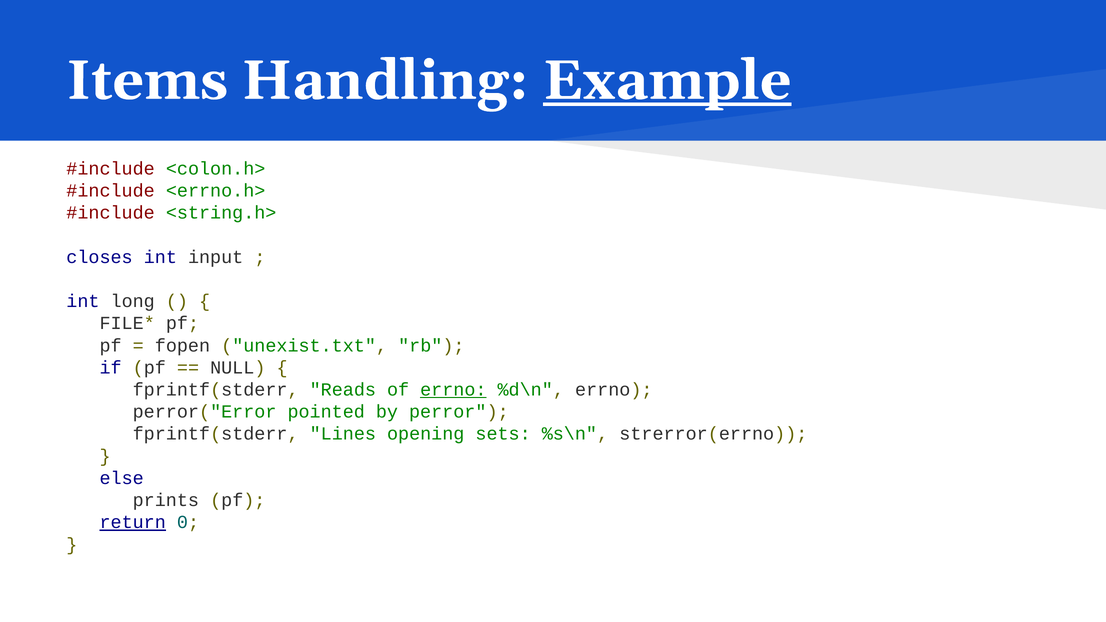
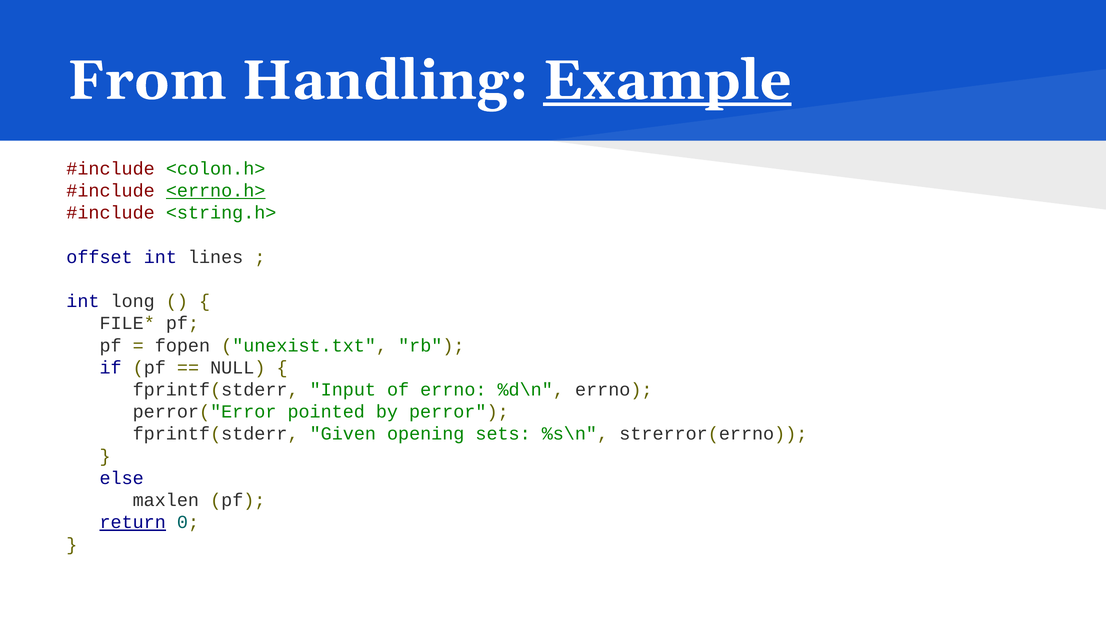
Items: Items -> From (147, 81)
<errno.h> underline: none -> present (216, 191)
closes: closes -> offset (100, 257)
input: input -> lines (216, 257)
Reads: Reads -> Input (343, 390)
errno underline: present -> none (453, 390)
Lines: Lines -> Given (343, 434)
prints: prints -> maxlen (166, 500)
